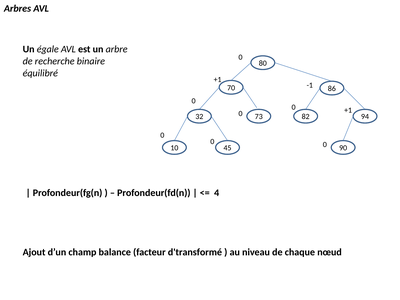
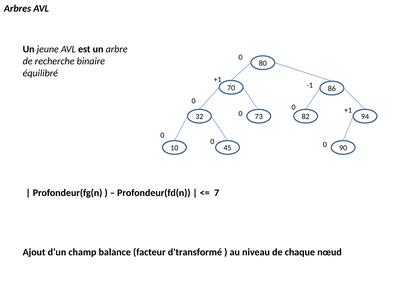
égale: égale -> jeune (48, 49)
4: 4 -> 7 (217, 193)
